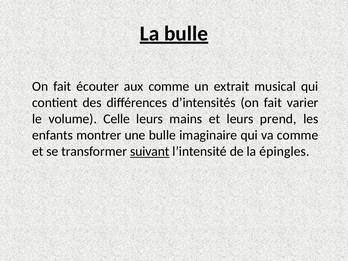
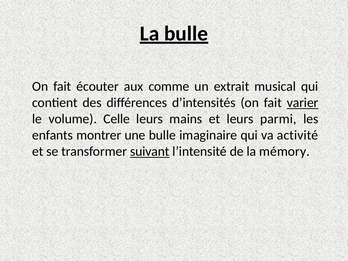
varier underline: none -> present (303, 103)
prend: prend -> parmi (278, 119)
va comme: comme -> activité (298, 135)
épingles: épingles -> mémory (284, 151)
